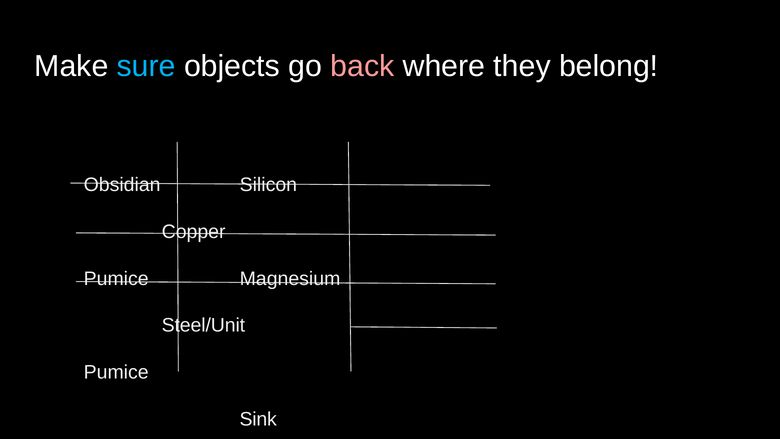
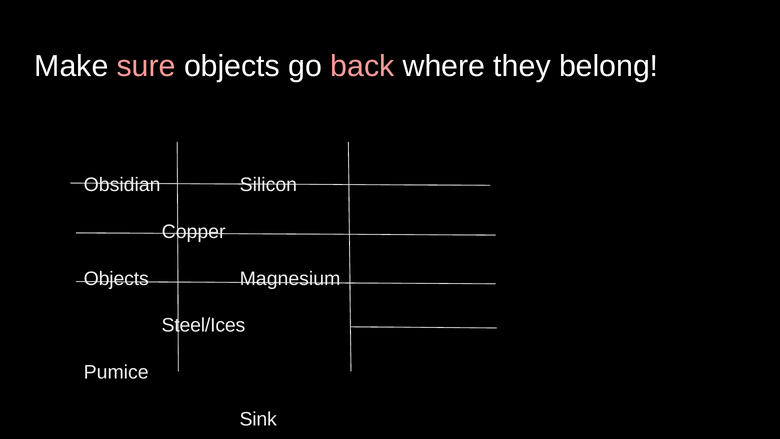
sure colour: light blue -> pink (146, 66)
Pumice: Pumice -> Objects (116, 279)
Steel/Unit: Steel/Unit -> Steel/Ices (203, 325)
